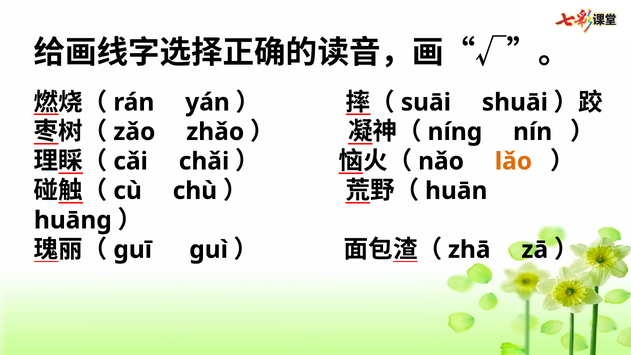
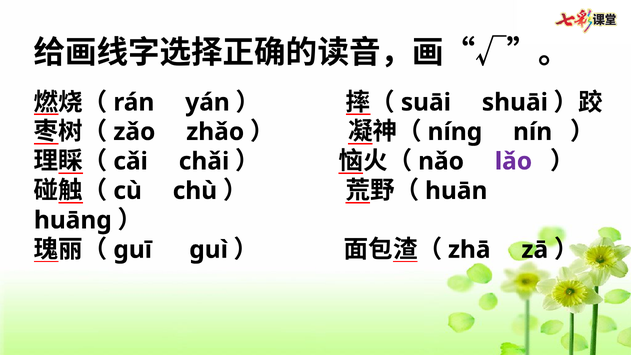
lǎo colour: orange -> purple (513, 161)
